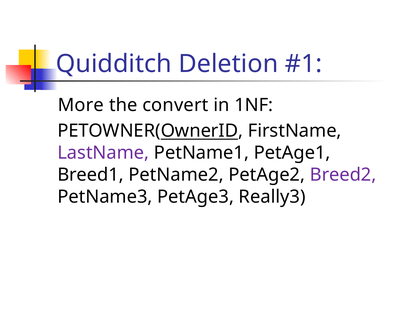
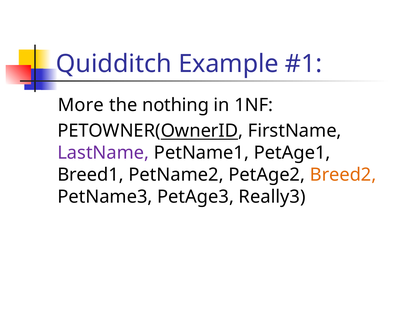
Deletion: Deletion -> Example (228, 64)
convert: convert -> nothing (176, 105)
Breed2 colour: purple -> orange (343, 175)
